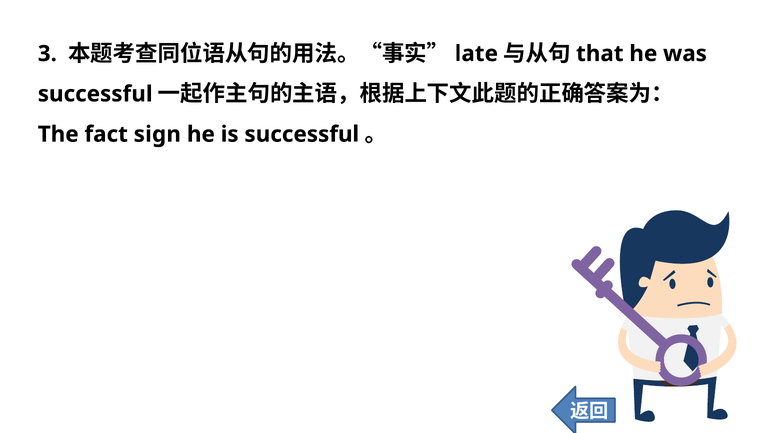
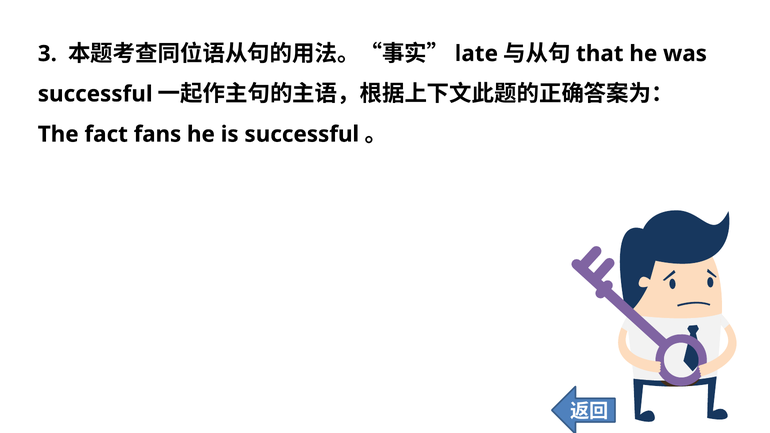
sign: sign -> fans (157, 134)
